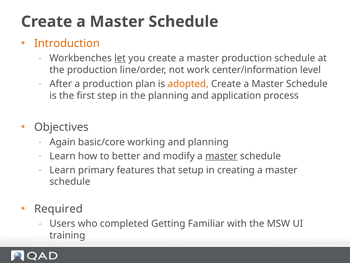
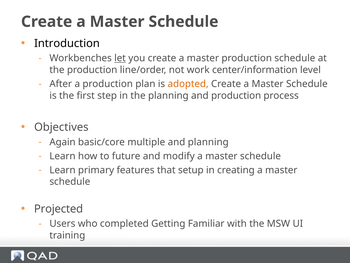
Introduction colour: orange -> black (67, 43)
and application: application -> production (236, 95)
working: working -> multiple (146, 142)
better: better -> future (126, 156)
master underline: present -> none (221, 156)
Required: Required -> Projected (59, 208)
